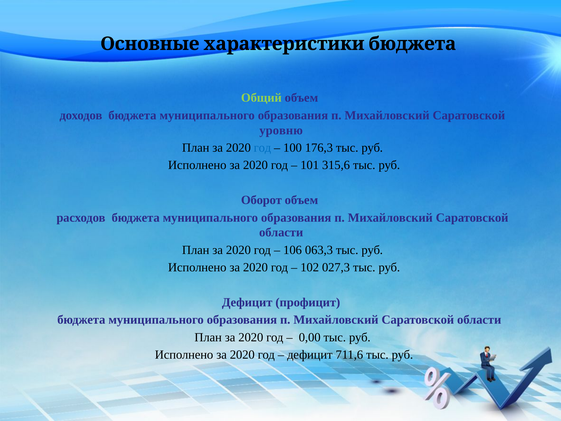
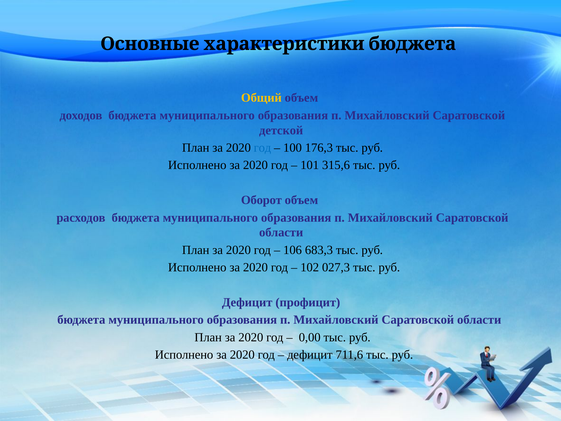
Общий colour: light green -> yellow (261, 98)
уровню: уровню -> детской (281, 130)
063,3: 063,3 -> 683,3 (319, 250)
